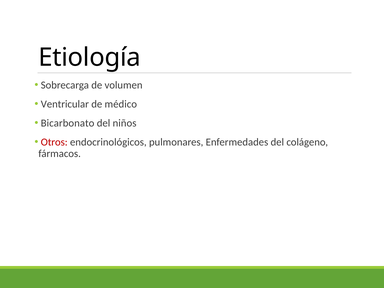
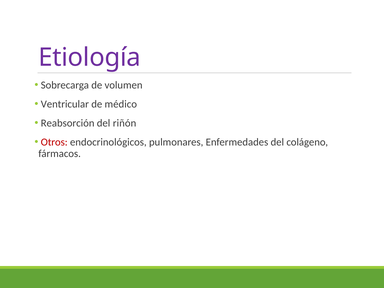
Etiología colour: black -> purple (90, 57)
Bicarbonato: Bicarbonato -> Reabsorción (68, 123)
niños: niños -> riñón (125, 123)
